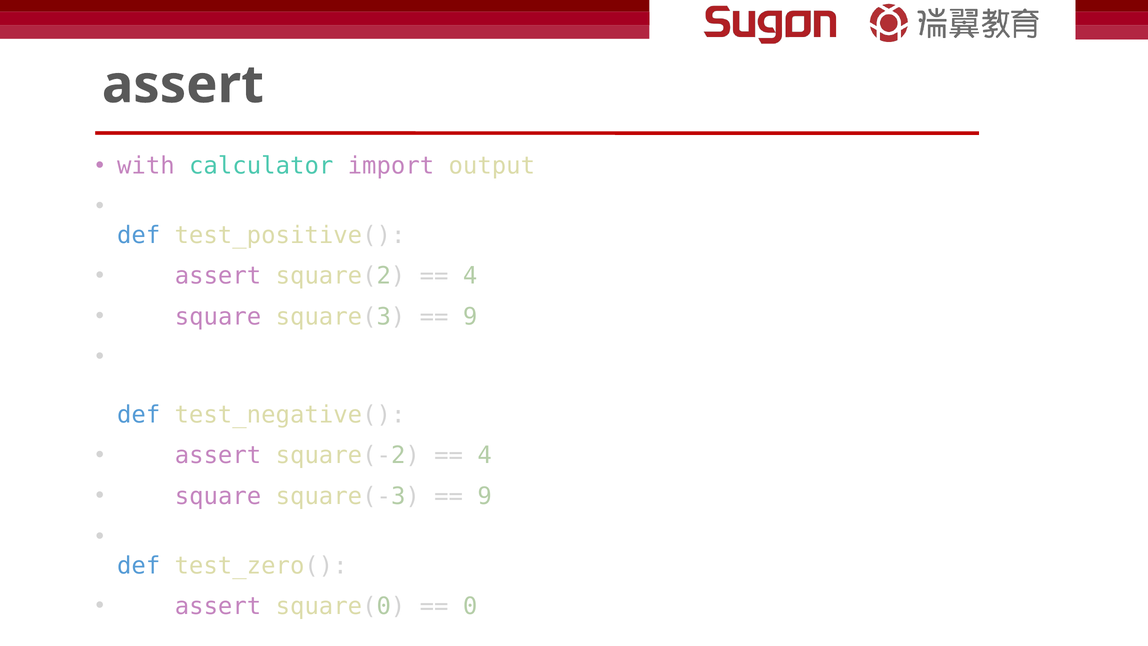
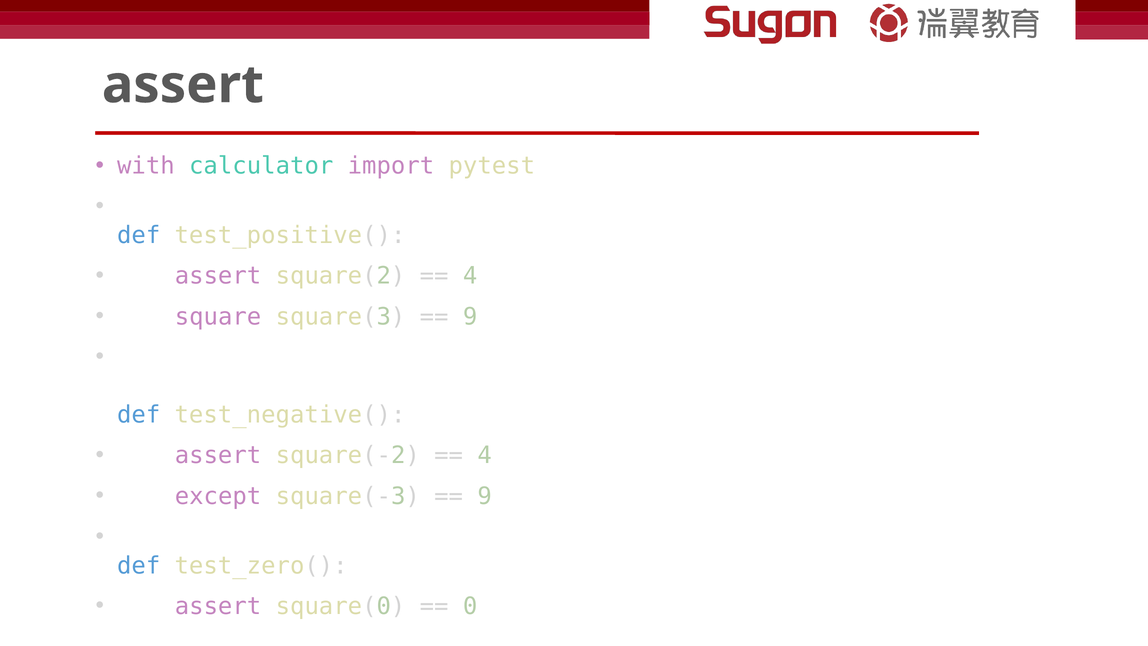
output: output -> pytest (492, 166)
square: square -> except (218, 496)
